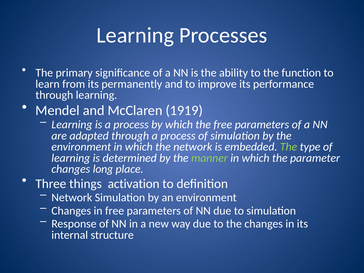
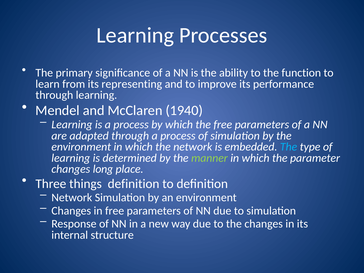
permanently: permanently -> representing (132, 84)
1919: 1919 -> 1940 (184, 110)
The colour: light green -> light blue (289, 147)
things activation: activation -> definition (134, 184)
